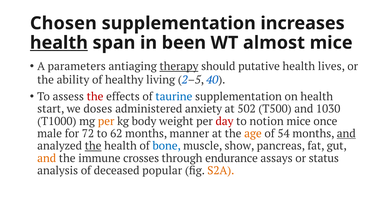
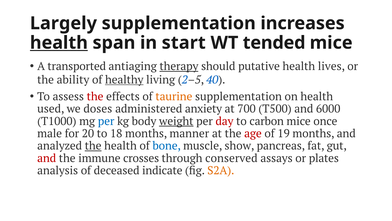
Chosen: Chosen -> Largely (63, 23)
been: been -> start (184, 43)
almost: almost -> tended (274, 43)
parameters: parameters -> transported (77, 66)
healthy underline: none -> present (124, 80)
taurine colour: blue -> orange (174, 96)
start: start -> used (51, 109)
502: 502 -> 700 (247, 109)
1030: 1030 -> 6000 (328, 109)
per colour: orange -> blue (106, 121)
weight underline: none -> present (176, 121)
notion: notion -> carbon (267, 121)
72: 72 -> 20 (88, 133)
62: 62 -> 18 (116, 133)
age colour: orange -> red (253, 133)
54: 54 -> 19 (284, 133)
and underline: present -> none (346, 133)
and colour: orange -> red (47, 158)
endurance: endurance -> conserved (231, 158)
status: status -> plates (324, 158)
popular: popular -> indicate (162, 170)
